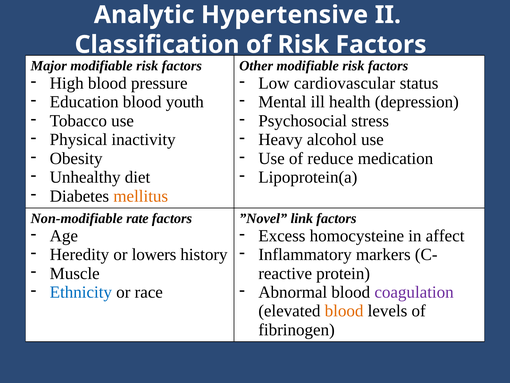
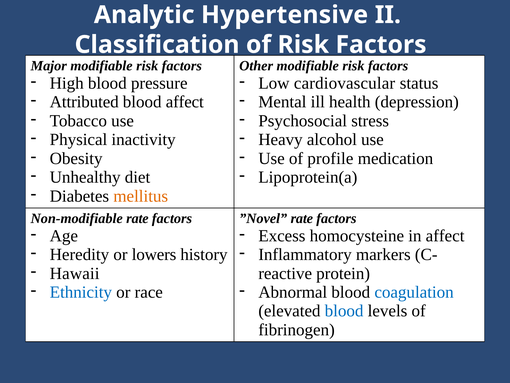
Education: Education -> Attributed (84, 102)
blood youth: youth -> affect (185, 102)
reduce: reduce -> profile (330, 158)
”Novel link: link -> rate (302, 218)
Muscle: Muscle -> Hawaii (75, 273)
coagulation colour: purple -> blue (414, 292)
blood colour: orange -> blue (344, 311)
